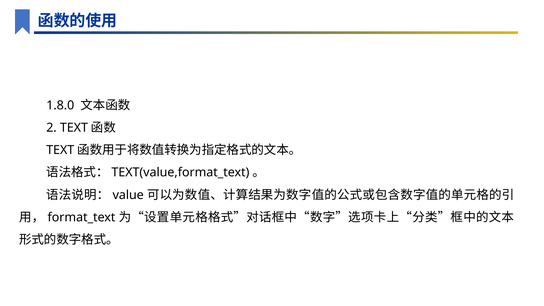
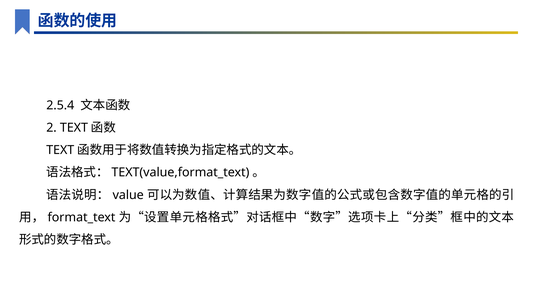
1.8.0: 1.8.0 -> 2.5.4 (60, 105)
